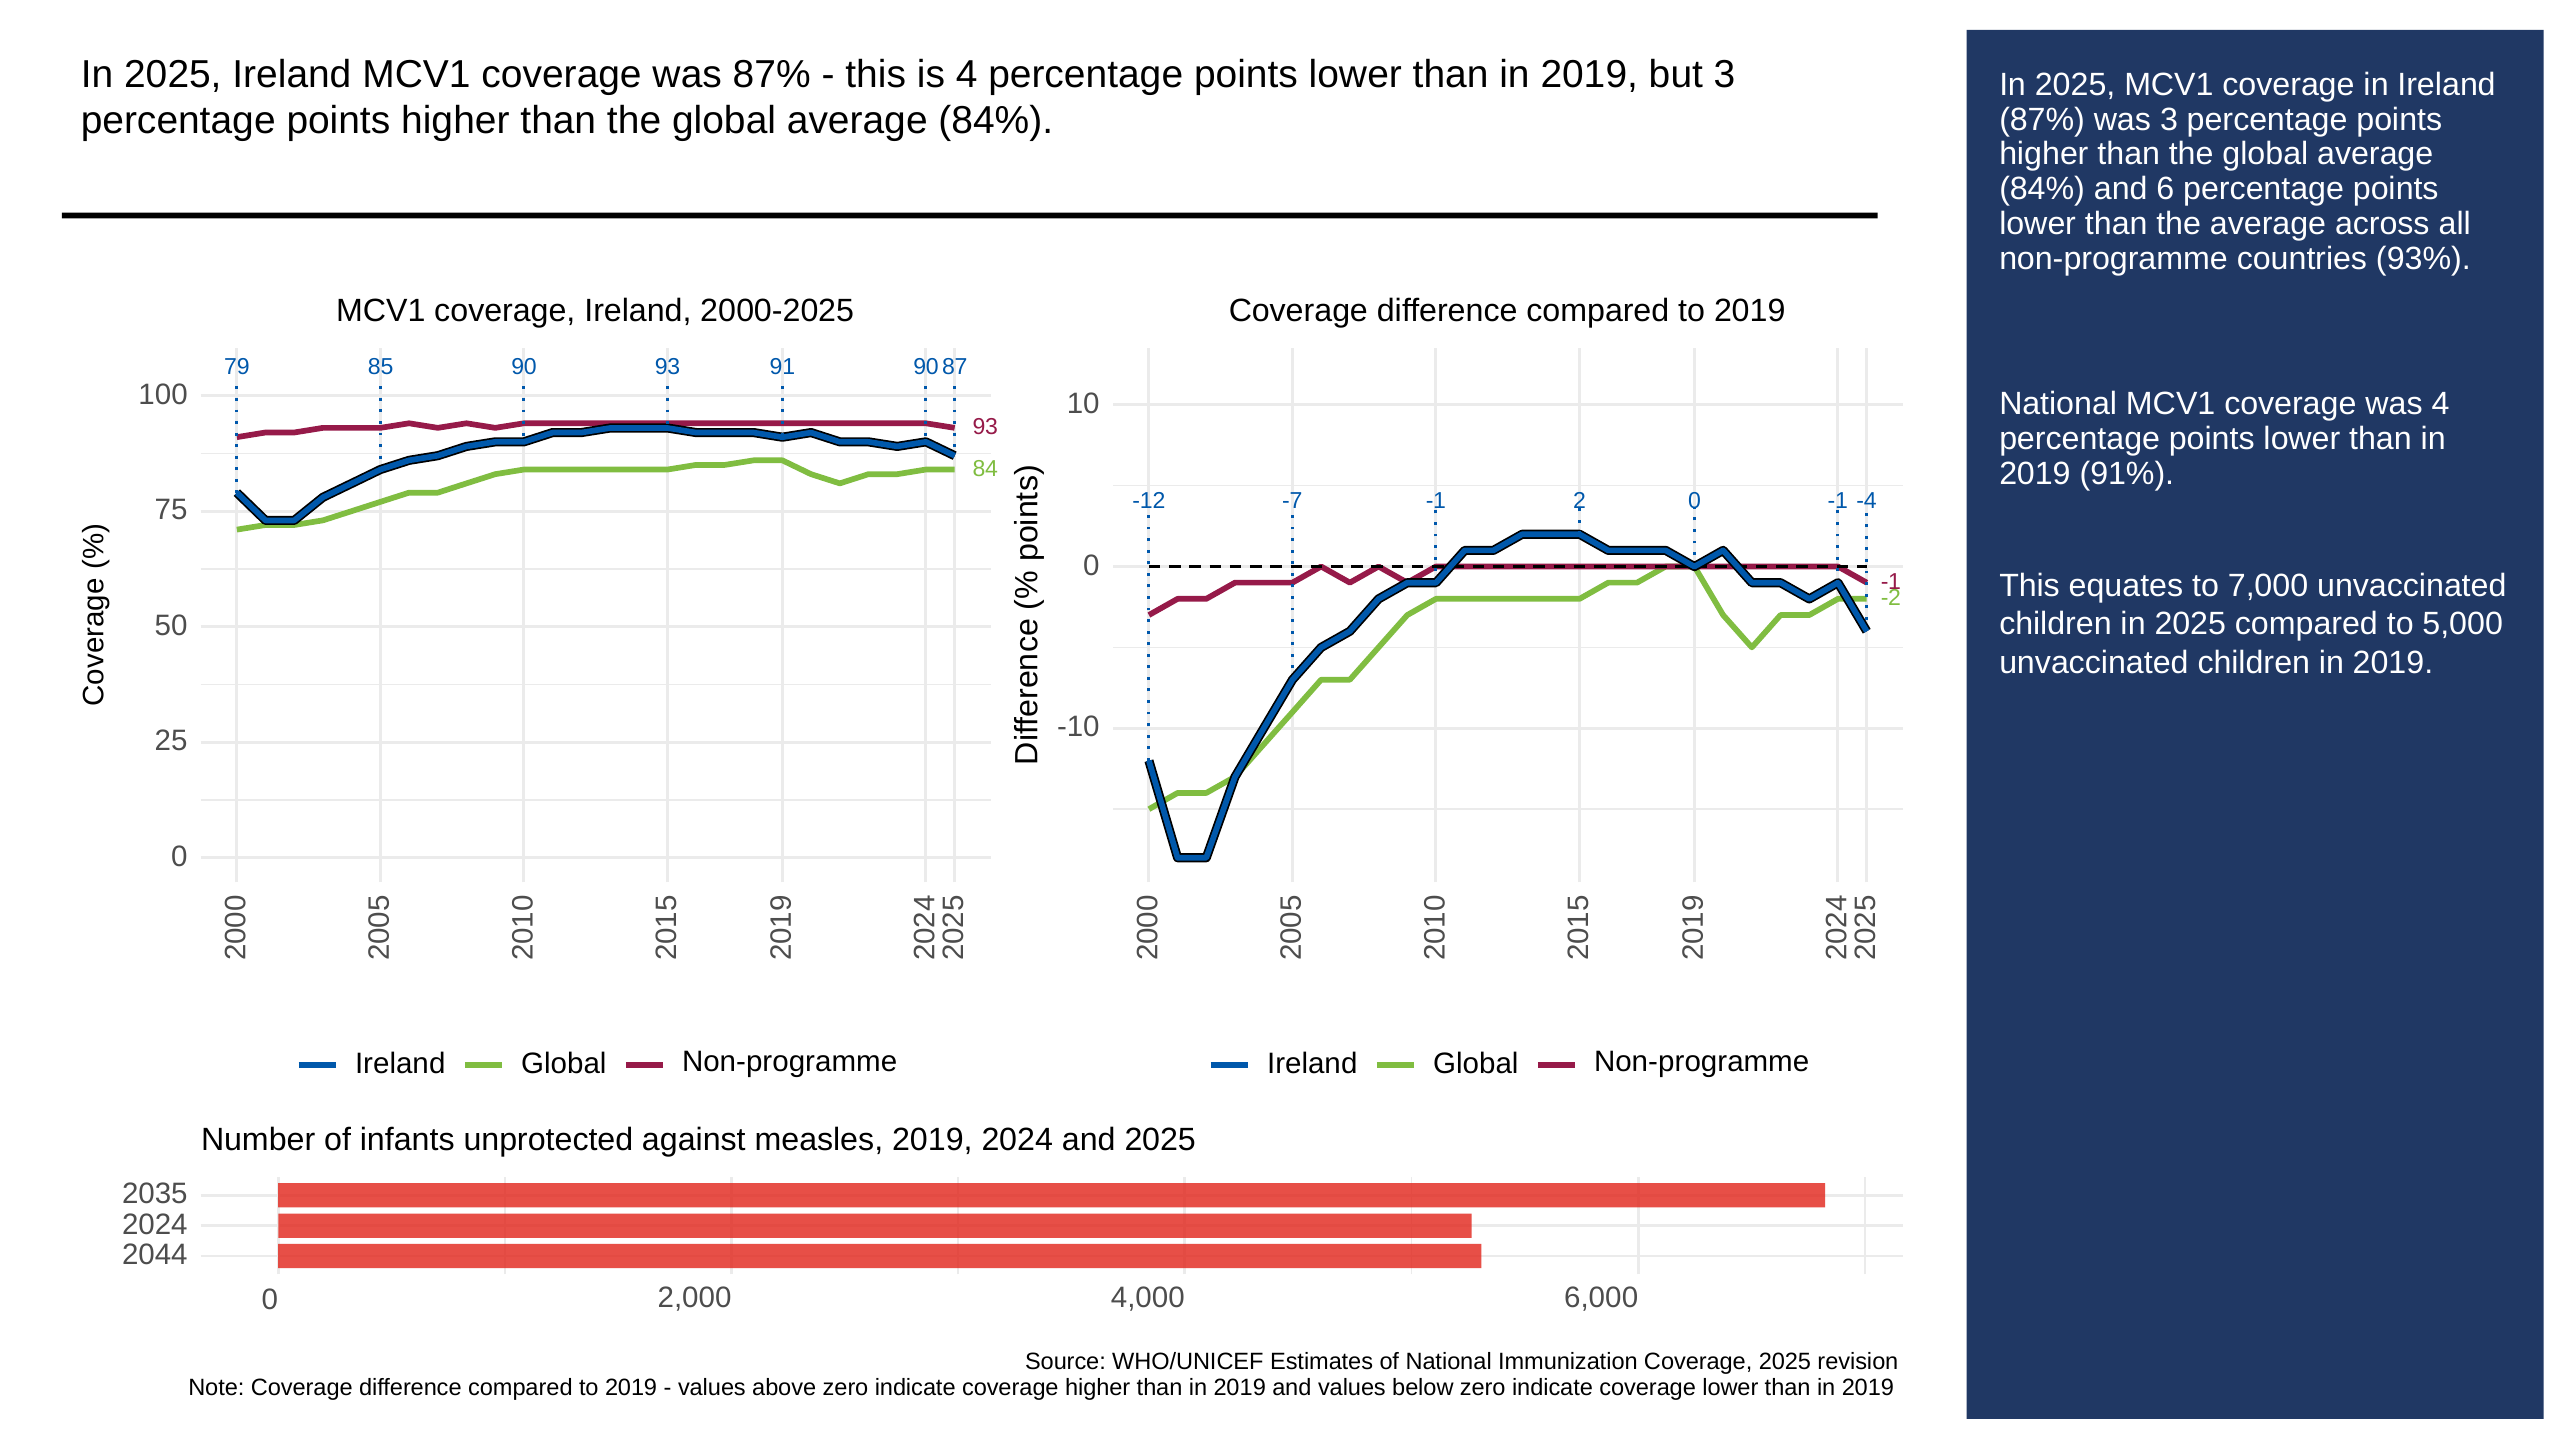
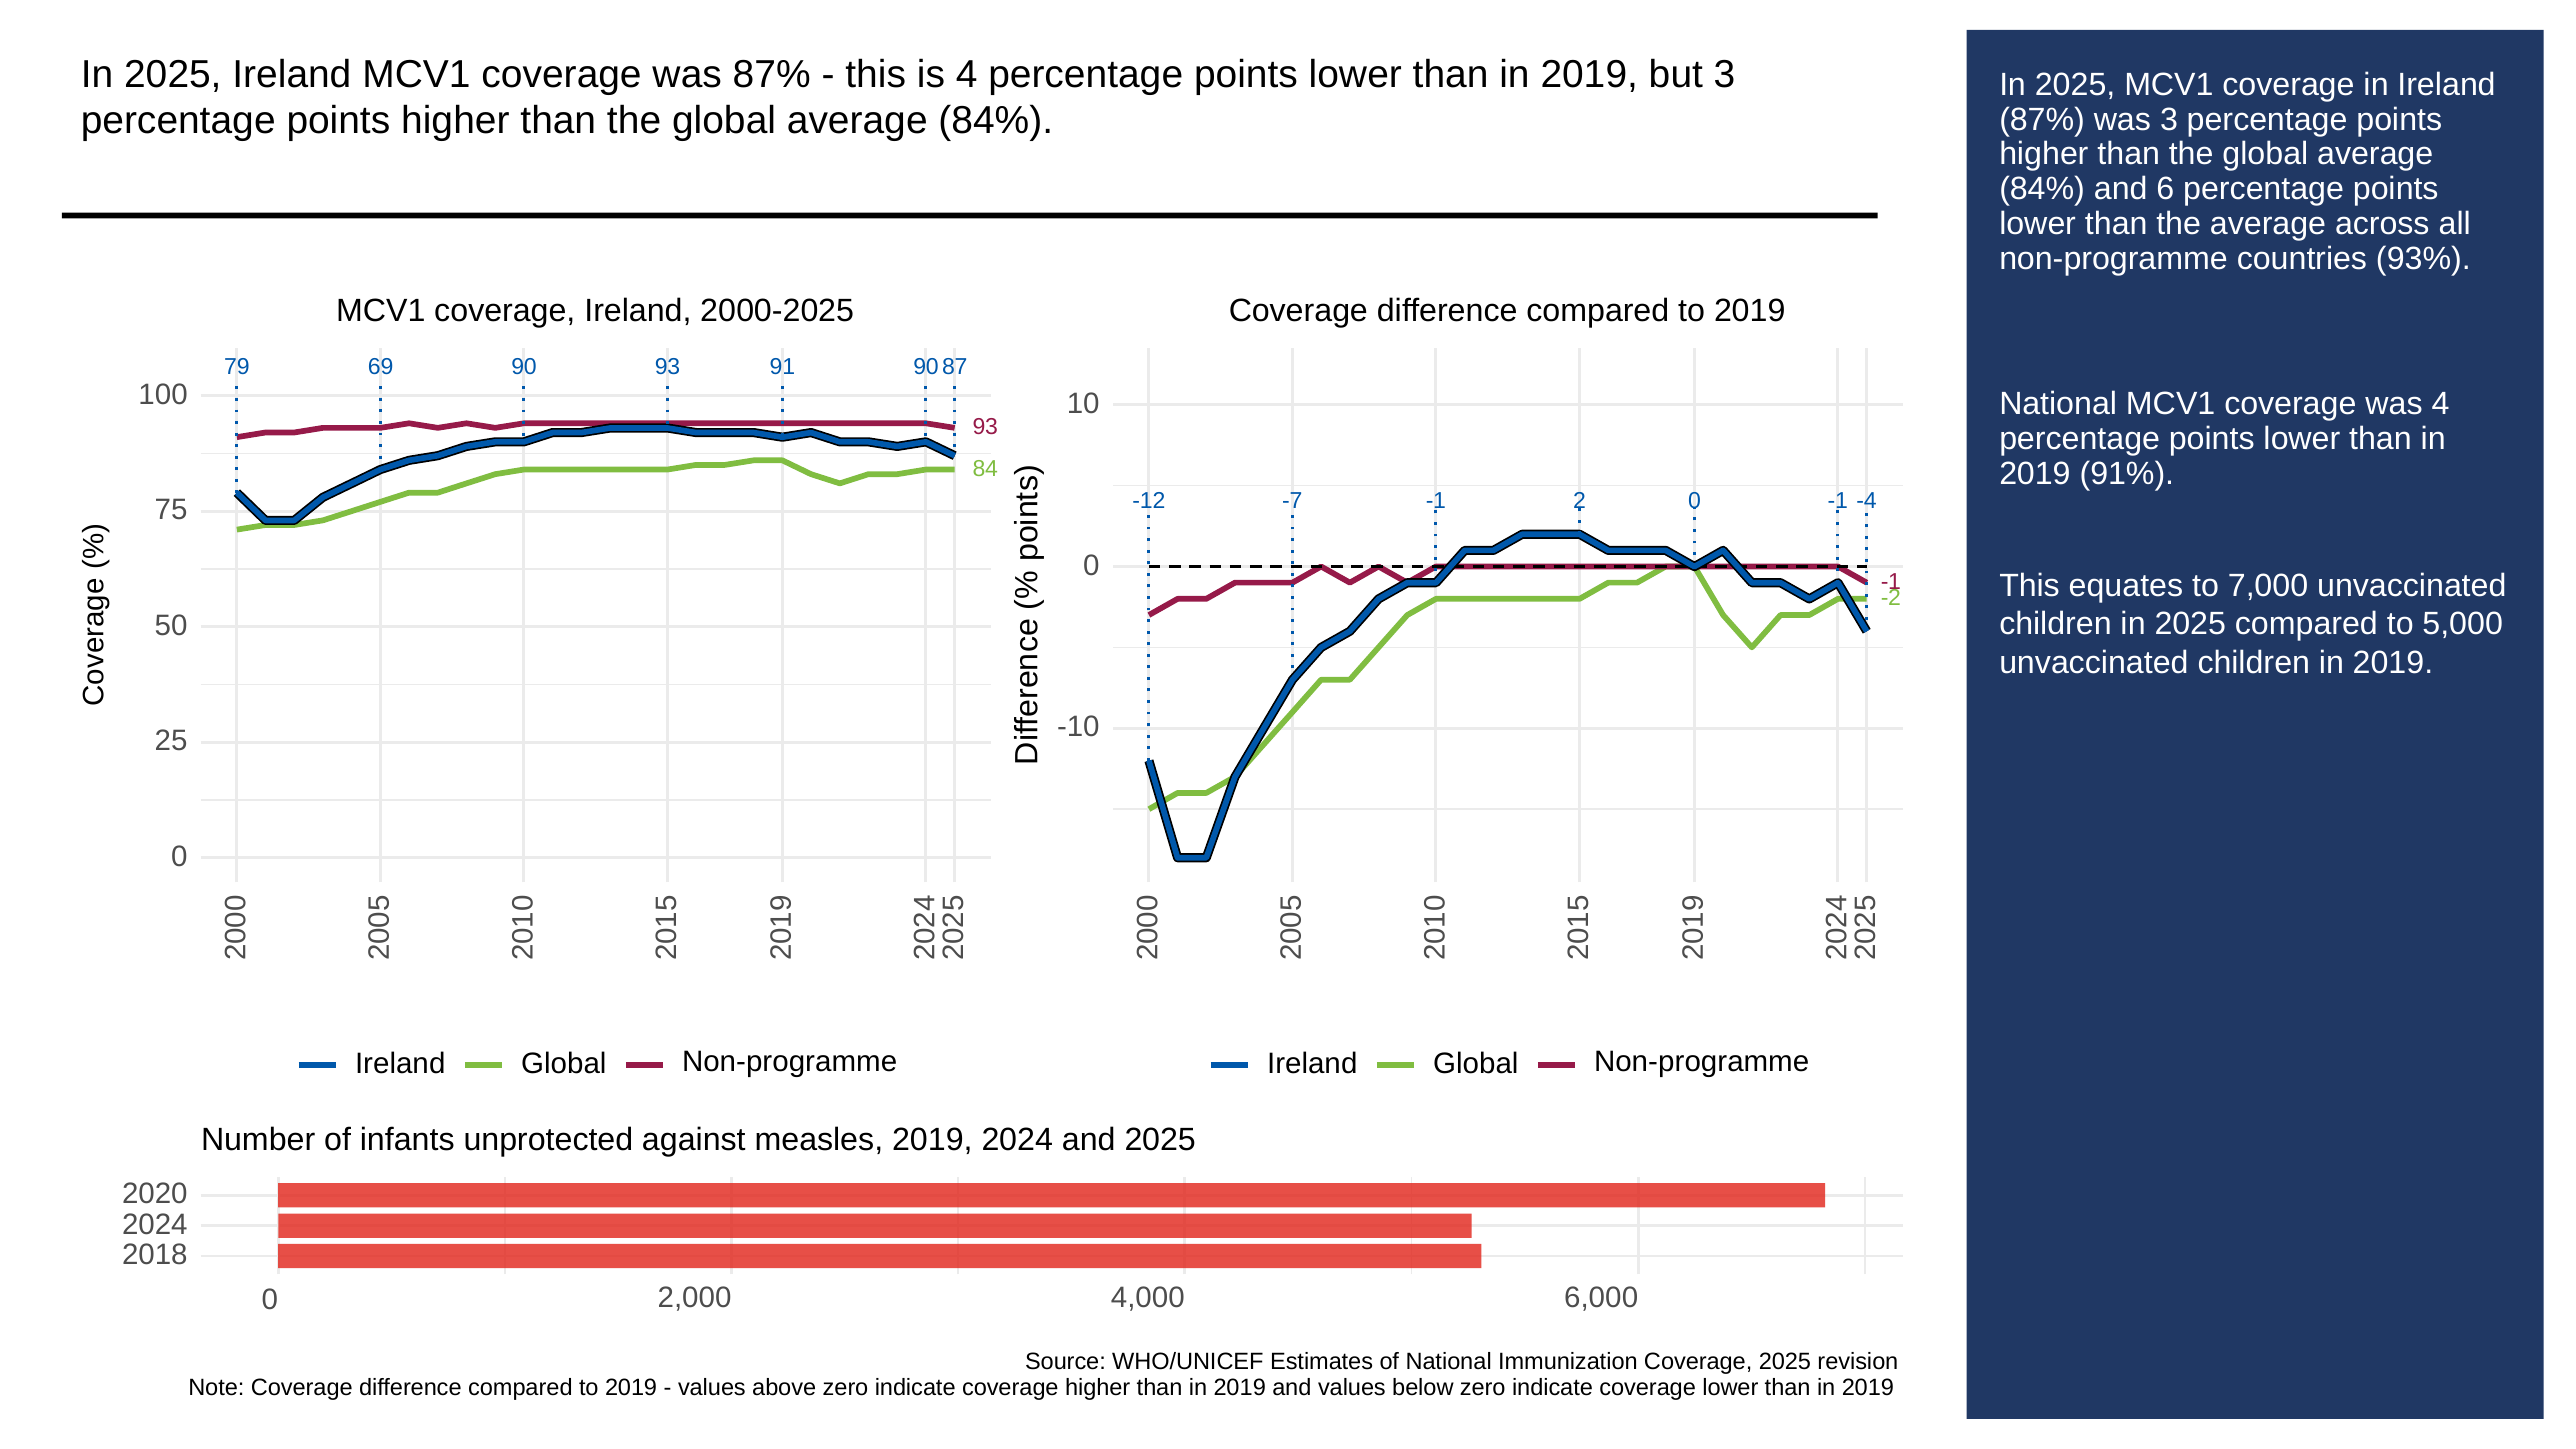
85: 85 -> 69 (381, 367)
2035: 2035 -> 2020 (155, 1194)
2044: 2044 -> 2018 (155, 1255)
